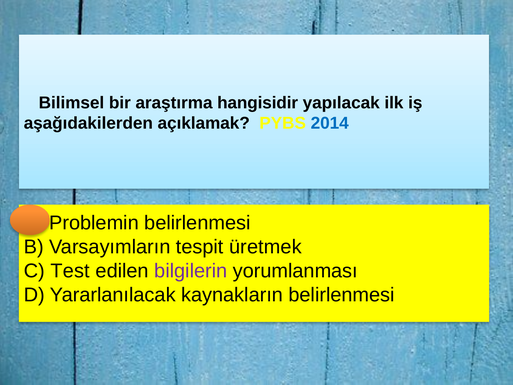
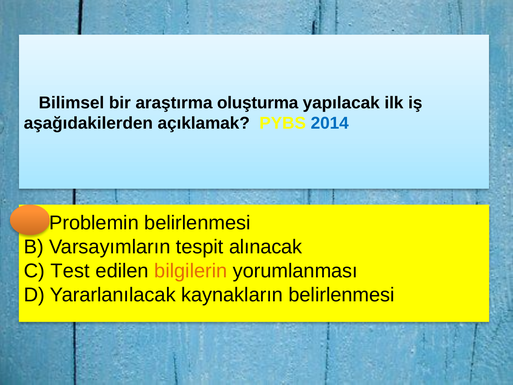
hangisidir: hangisidir -> oluşturma (258, 103)
üretmek: üretmek -> alınacak (266, 247)
bilgilerin colour: purple -> orange (191, 271)
